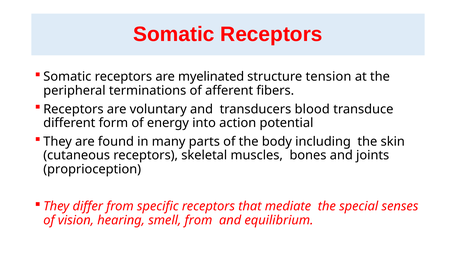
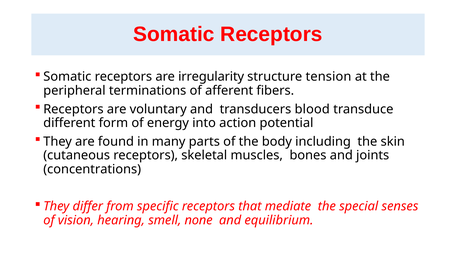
myelinated: myelinated -> irregularity (211, 77)
proprioception: proprioception -> concentrations (92, 170)
smell from: from -> none (199, 221)
